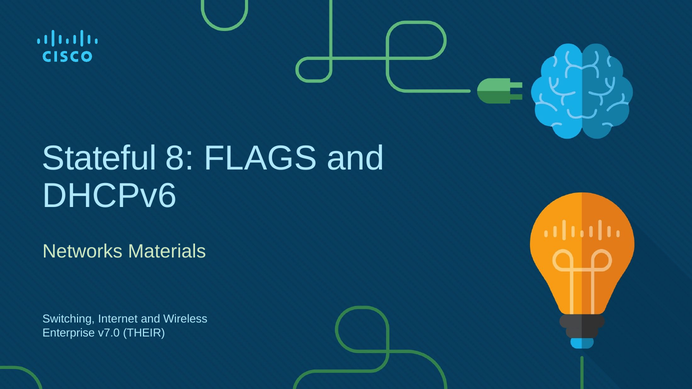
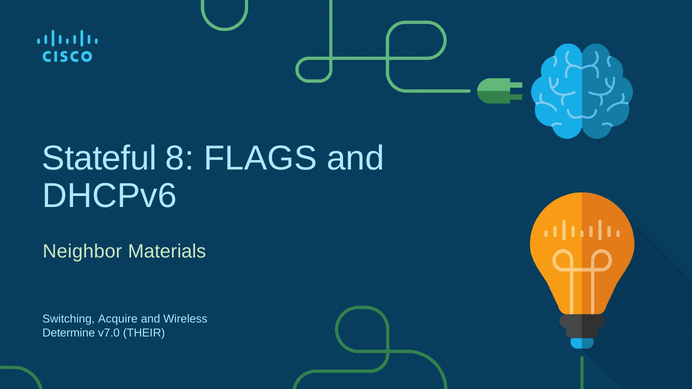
Networks: Networks -> Neighbor (82, 251)
Internet: Internet -> Acquire (118, 319)
Enterprise: Enterprise -> Determine (69, 333)
